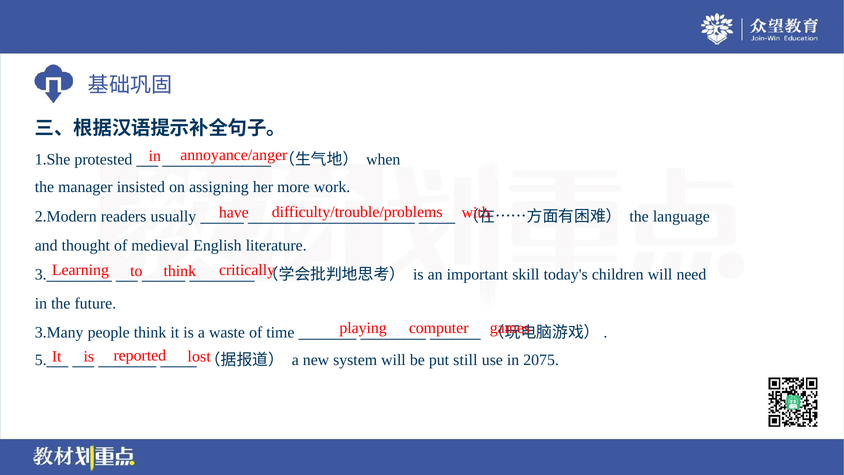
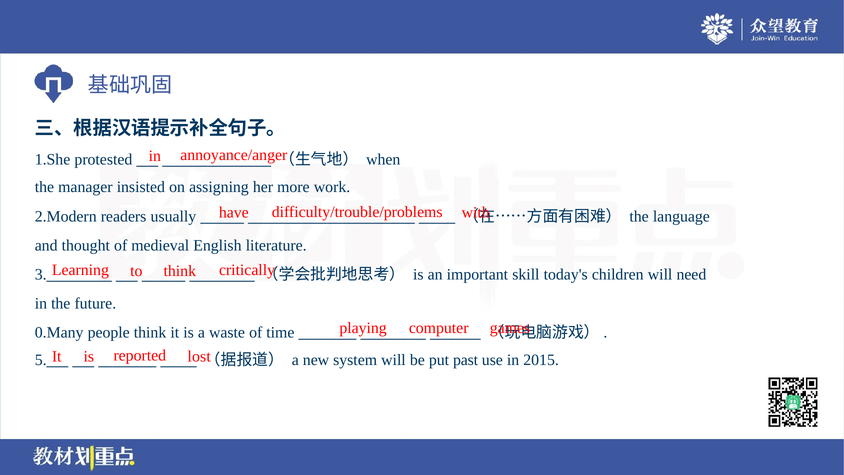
3.Many: 3.Many -> 0.Many (59, 333)
still: still -> past (466, 360)
2075: 2075 -> 2015 (541, 360)
